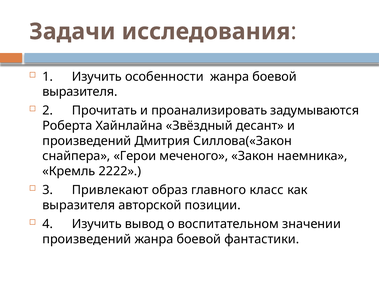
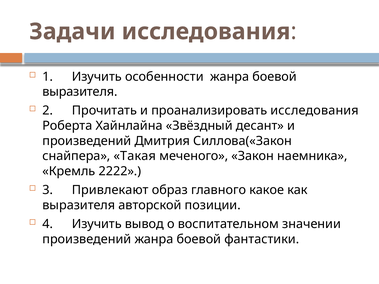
проанализировать задумываются: задумываются -> исследования (315, 111)
Герои: Герои -> Такая (135, 156)
класс: класс -> какое (267, 190)
